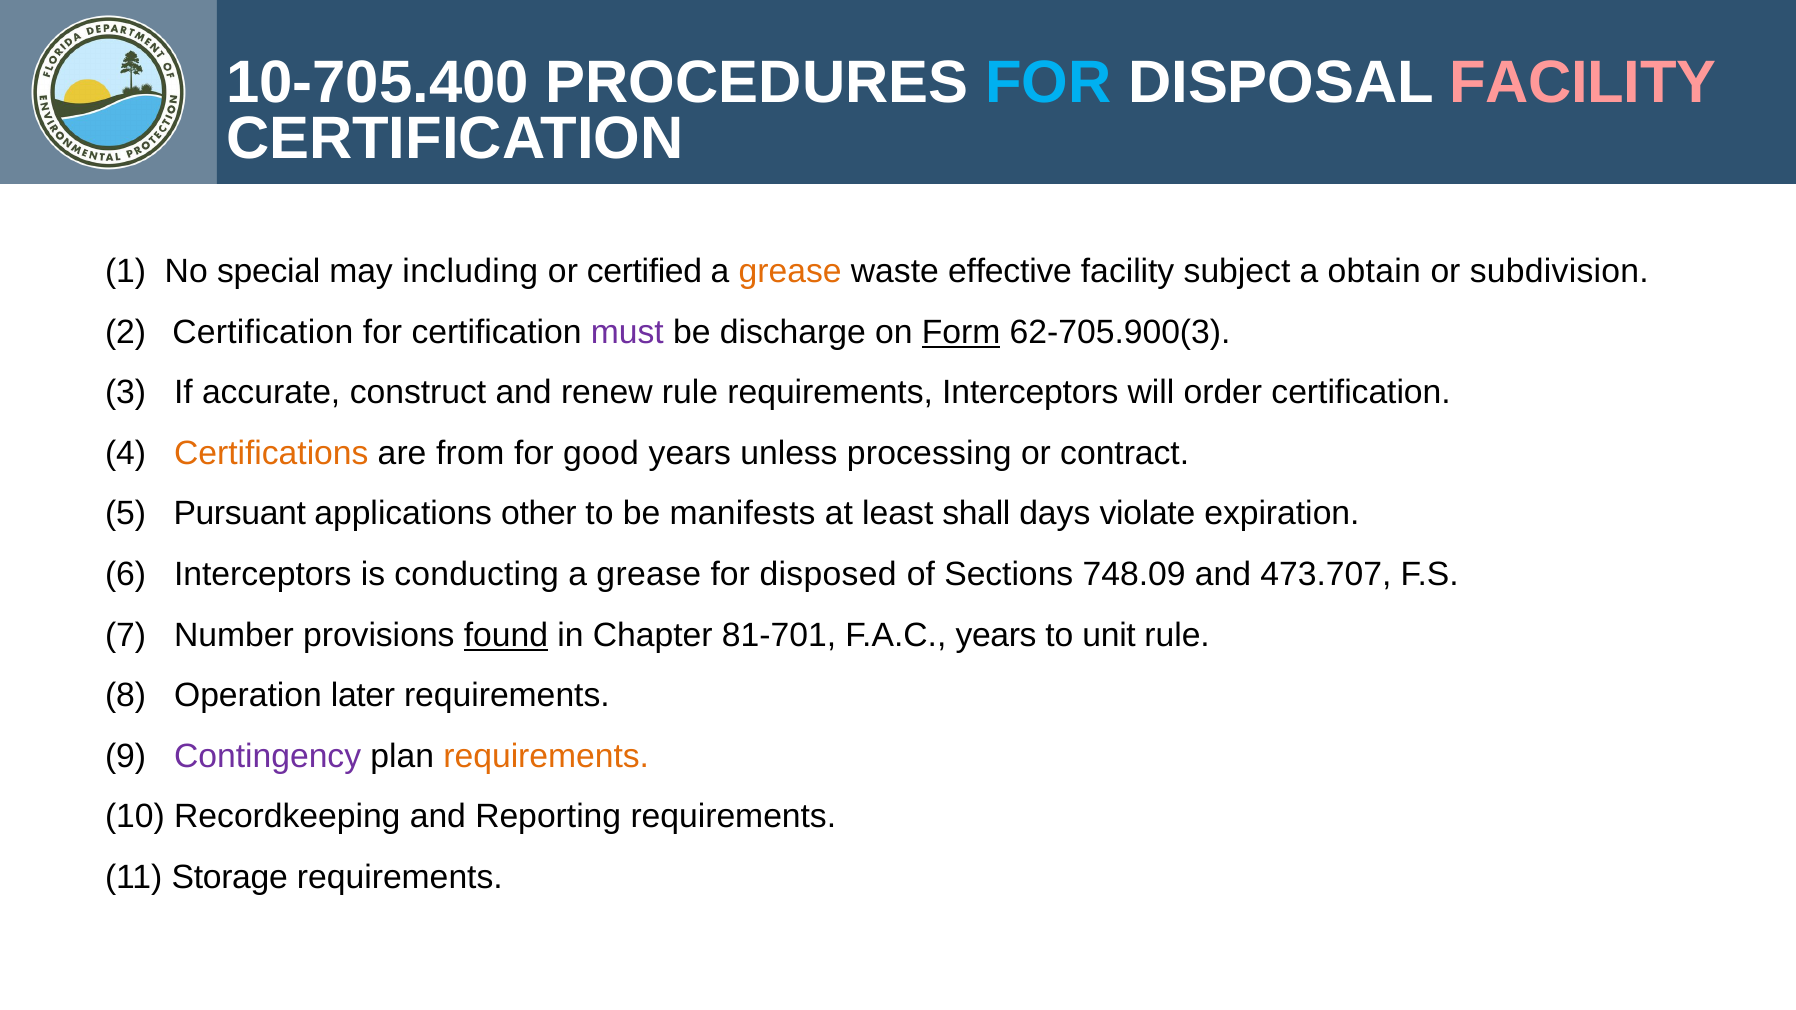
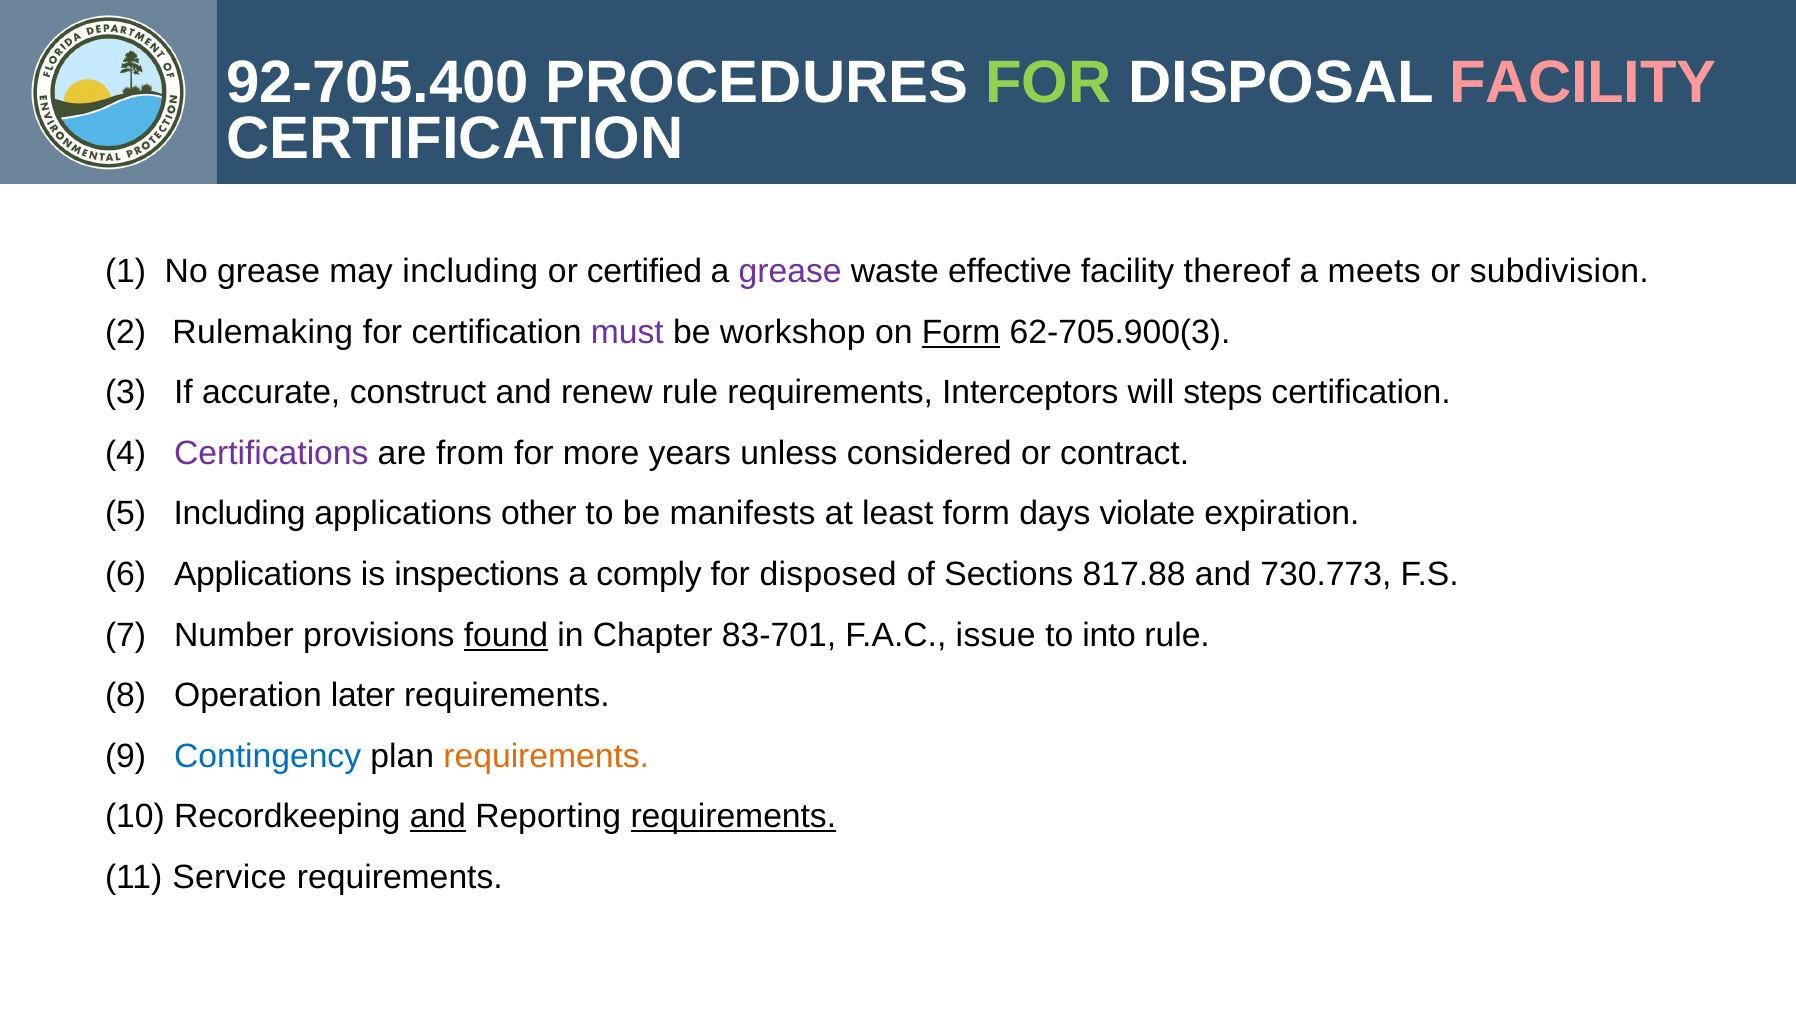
10-705.400: 10-705.400 -> 92-705.400 (377, 82)
FOR colour: light blue -> light green (1048, 82)
No special: special -> grease (269, 272)
grease colour: orange -> purple (790, 272)
subject: subject -> thereof (1237, 272)
obtain: obtain -> meets (1374, 272)
2 Certification: Certification -> Rulemaking (263, 332)
discharge: discharge -> workshop (793, 332)
order: order -> steps (1223, 393)
Certifications colour: orange -> purple (271, 453)
good: good -> more (601, 453)
processing: processing -> considered (929, 453)
5 Pursuant: Pursuant -> Including (240, 514)
least shall: shall -> form (976, 514)
6 Interceptors: Interceptors -> Applications (263, 575)
conducting: conducting -> inspections (477, 575)
grease: grease -> comply (649, 575)
748.09: 748.09 -> 817.88 (1134, 575)
473.707: 473.707 -> 730.773 (1326, 575)
81-701: 81-701 -> 83-701 (779, 635)
F.A.C years: years -> issue (996, 635)
unit: unit -> into (1109, 635)
Contingency colour: purple -> blue (268, 756)
and underline: none -> present (438, 817)
requirements underline: none -> present (733, 817)
Storage: Storage -> Service (229, 878)
